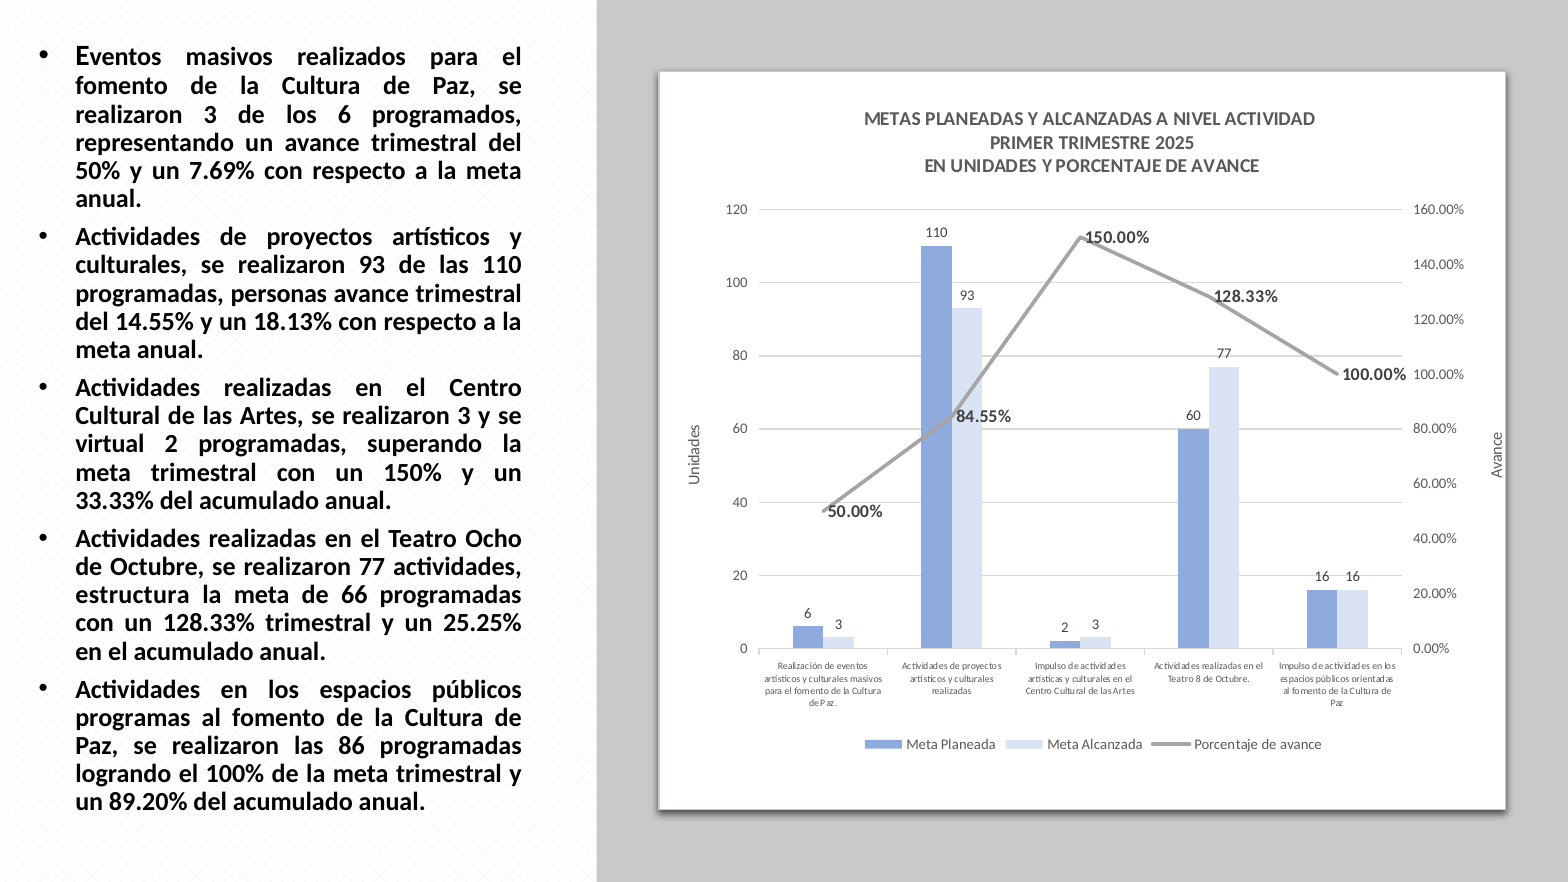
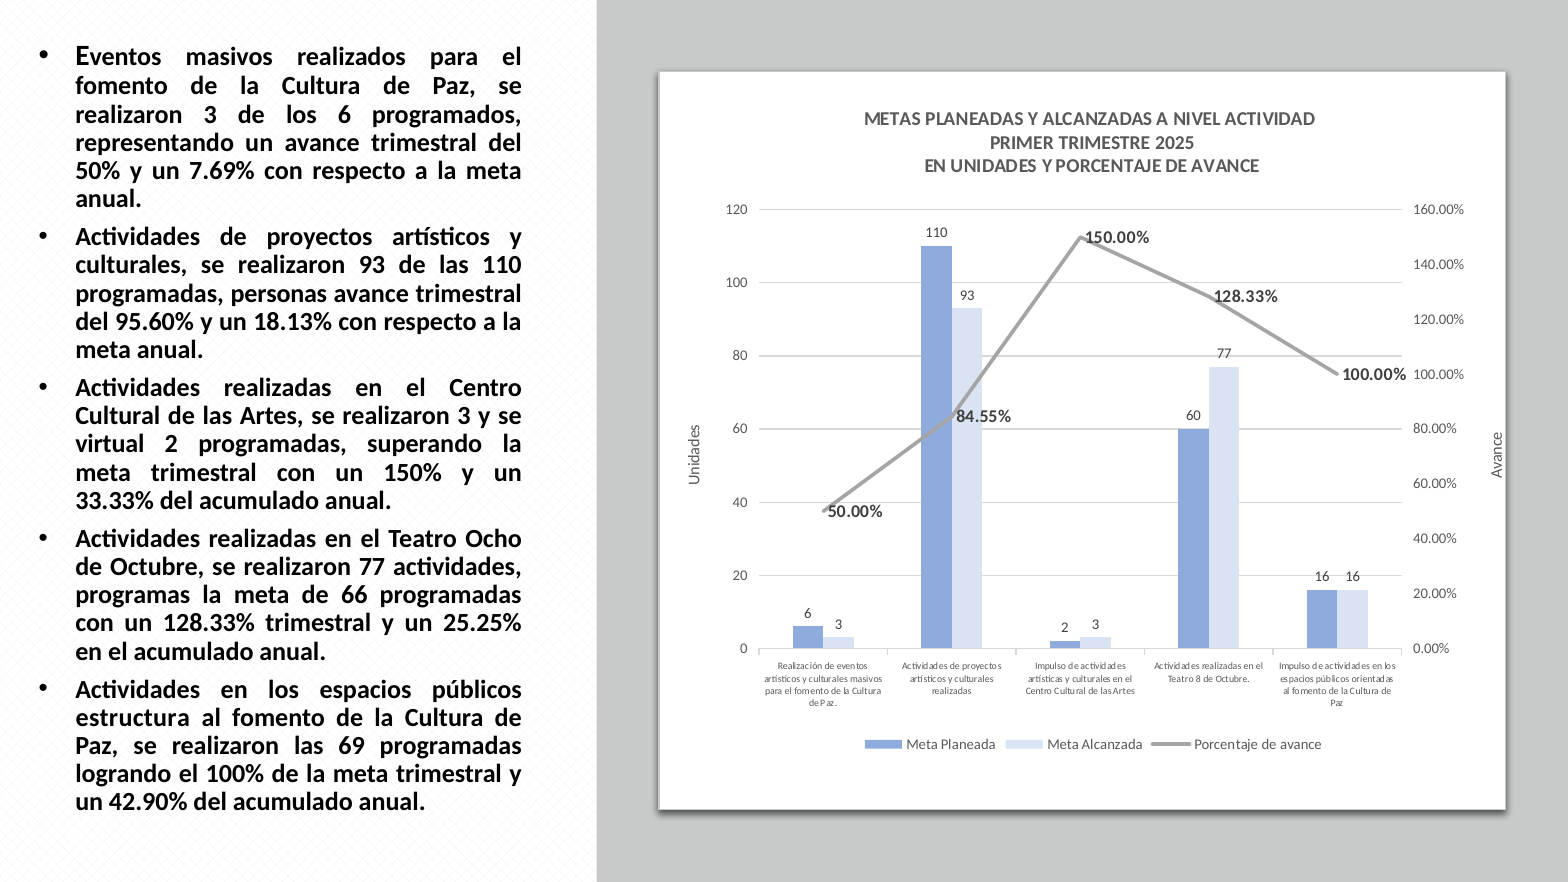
14.55%: 14.55% -> 95.60% (155, 322)
estructura: estructura -> programas (133, 595)
programas: programas -> estructura (133, 718)
86: 86 -> 69 (352, 746)
89.20%: 89.20% -> 42.90% (148, 802)
